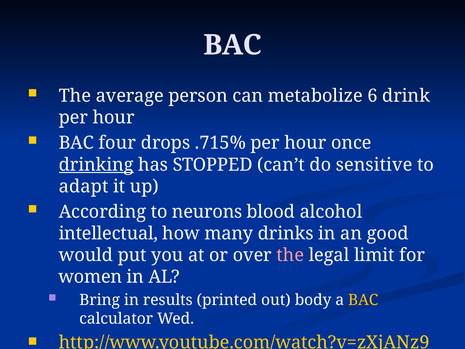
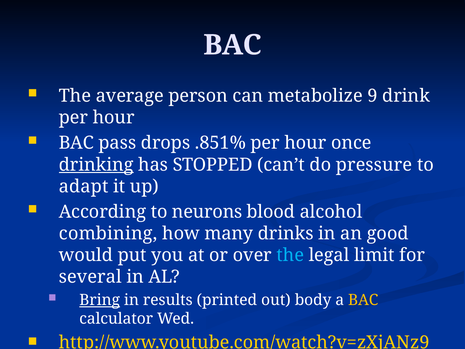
6: 6 -> 9 (373, 96)
four: four -> pass (117, 143)
.715%: .715% -> .851% (220, 143)
sensitive: sensitive -> pressure (374, 165)
intellectual: intellectual -> combining (108, 233)
the colour: pink -> light blue (290, 255)
women: women -> several (90, 277)
Bring underline: none -> present (100, 300)
